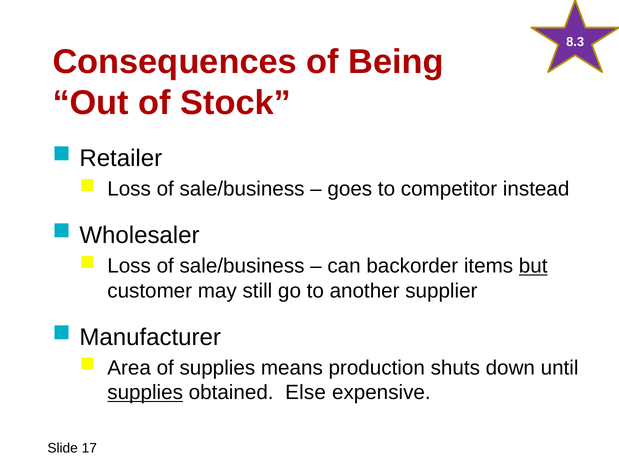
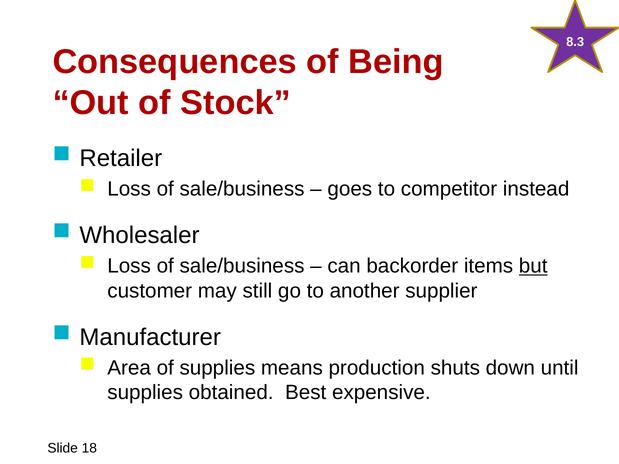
supplies underline: present -> none (145, 393)
Else: Else -> Best (306, 393)
17: 17 -> 18 (89, 449)
